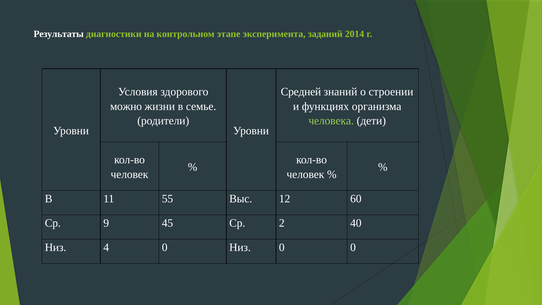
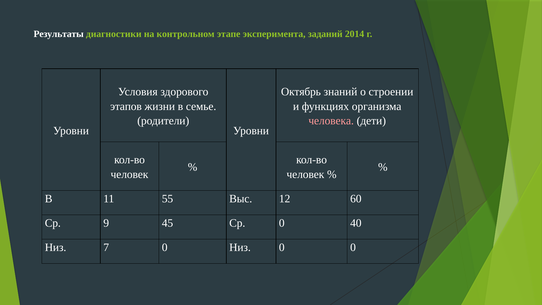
Средней: Средней -> Октябрь (301, 92)
можно: можно -> этапов (126, 106)
человека colour: light green -> pink (331, 121)
Ср 2: 2 -> 0 (282, 223)
4: 4 -> 7 (106, 247)
